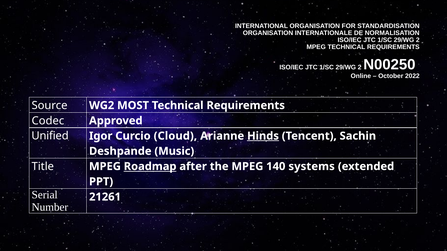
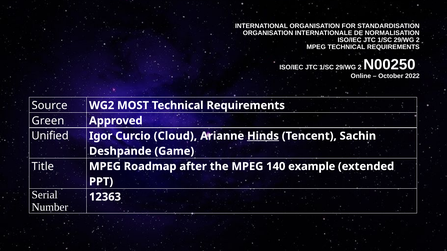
Codec: Codec -> Green (48, 121)
Music: Music -> Game (174, 151)
Roadmap underline: present -> none (150, 167)
systems: systems -> example (312, 167)
21261: 21261 -> 12363 (105, 197)
